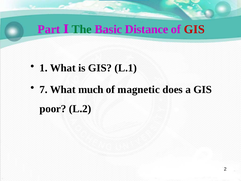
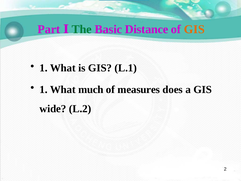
GIS colour: red -> orange (194, 29)
7: 7 -> 1 (44, 89)
magnetic: magnetic -> measures (139, 89)
poor: poor -> wide (53, 109)
